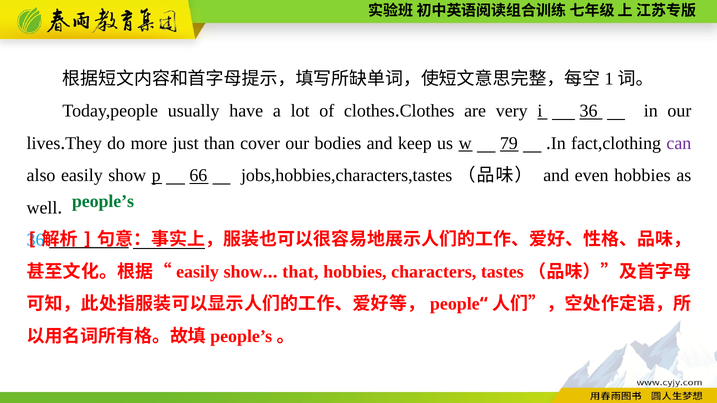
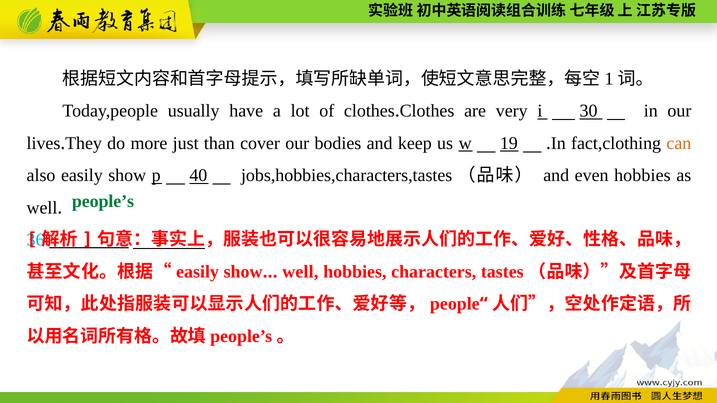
i 36: 36 -> 30 (589, 111)
79: 79 -> 19 (509, 143)
can colour: purple -> orange (679, 143)
66: 66 -> 40 (198, 176)
that: that -> well (300, 272)
